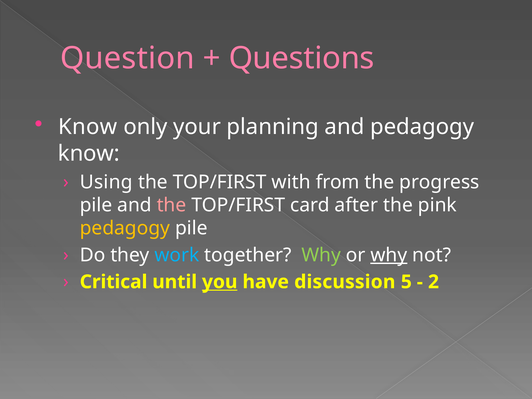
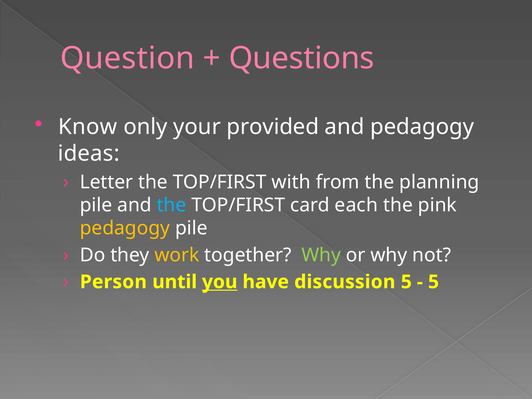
planning: planning -> provided (273, 127)
know: know -> ideas (89, 154)
Using: Using -> Letter (106, 182)
progress: progress -> planning (439, 182)
the colour: pink -> light blue (172, 205)
after: after -> each (356, 205)
work colour: light blue -> yellow (177, 255)
why underline: present -> none (389, 255)
Critical: Critical -> Person (113, 282)
2: 2 -> 5 (433, 282)
